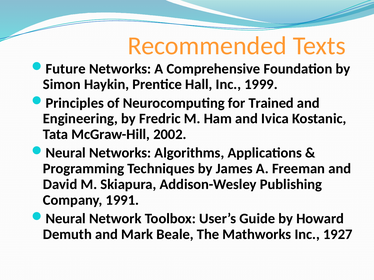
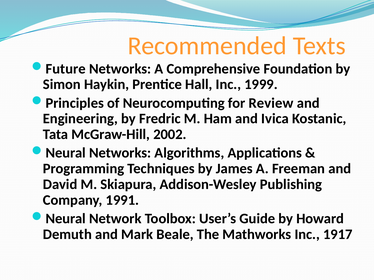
Trained: Trained -> Review (271, 103)
1927: 1927 -> 1917 (338, 235)
